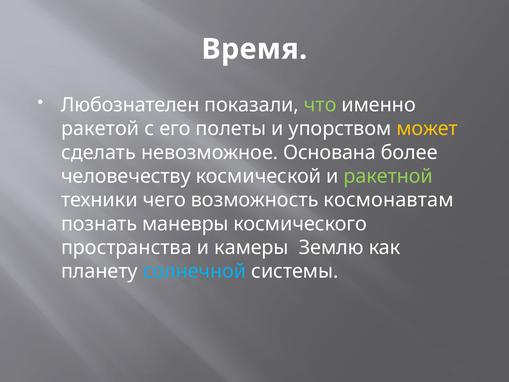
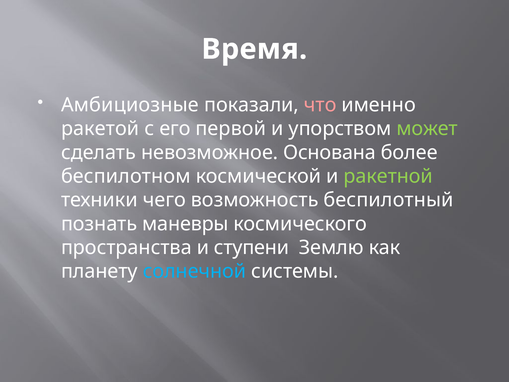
Любознателен: Любознателен -> Амбициозные (130, 105)
что colour: light green -> pink (320, 105)
полеты: полеты -> первой (231, 129)
может colour: yellow -> light green (427, 129)
человечеству: человечеству -> беспилотном (126, 176)
космонавтам: космонавтам -> беспилотный (389, 200)
камеры: камеры -> ступени (252, 247)
